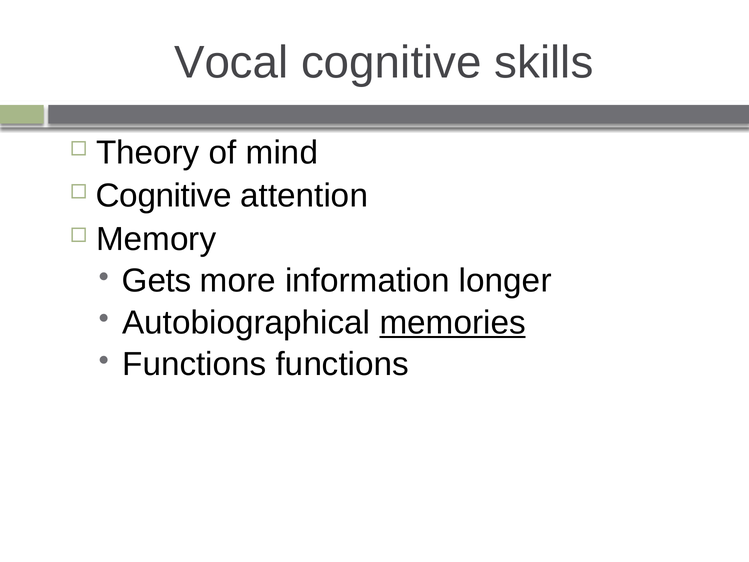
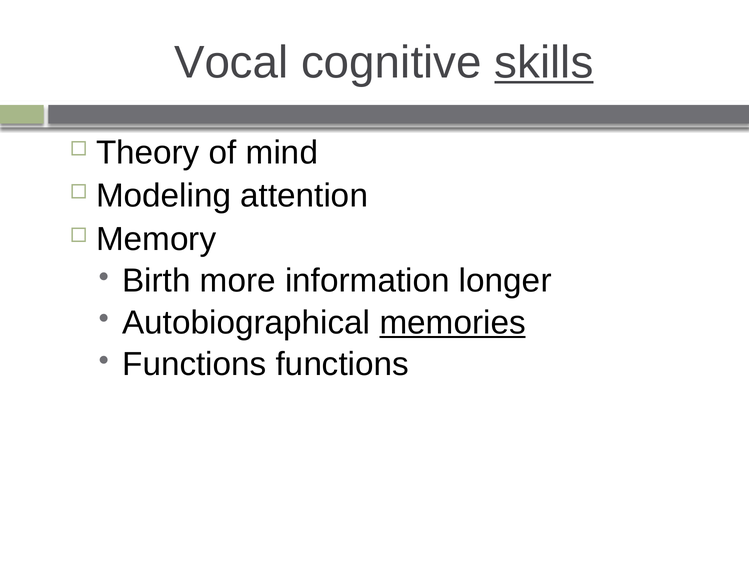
skills underline: none -> present (544, 62)
Cognitive: Cognitive -> Modeling (164, 196)
Gets: Gets -> Birth (156, 281)
